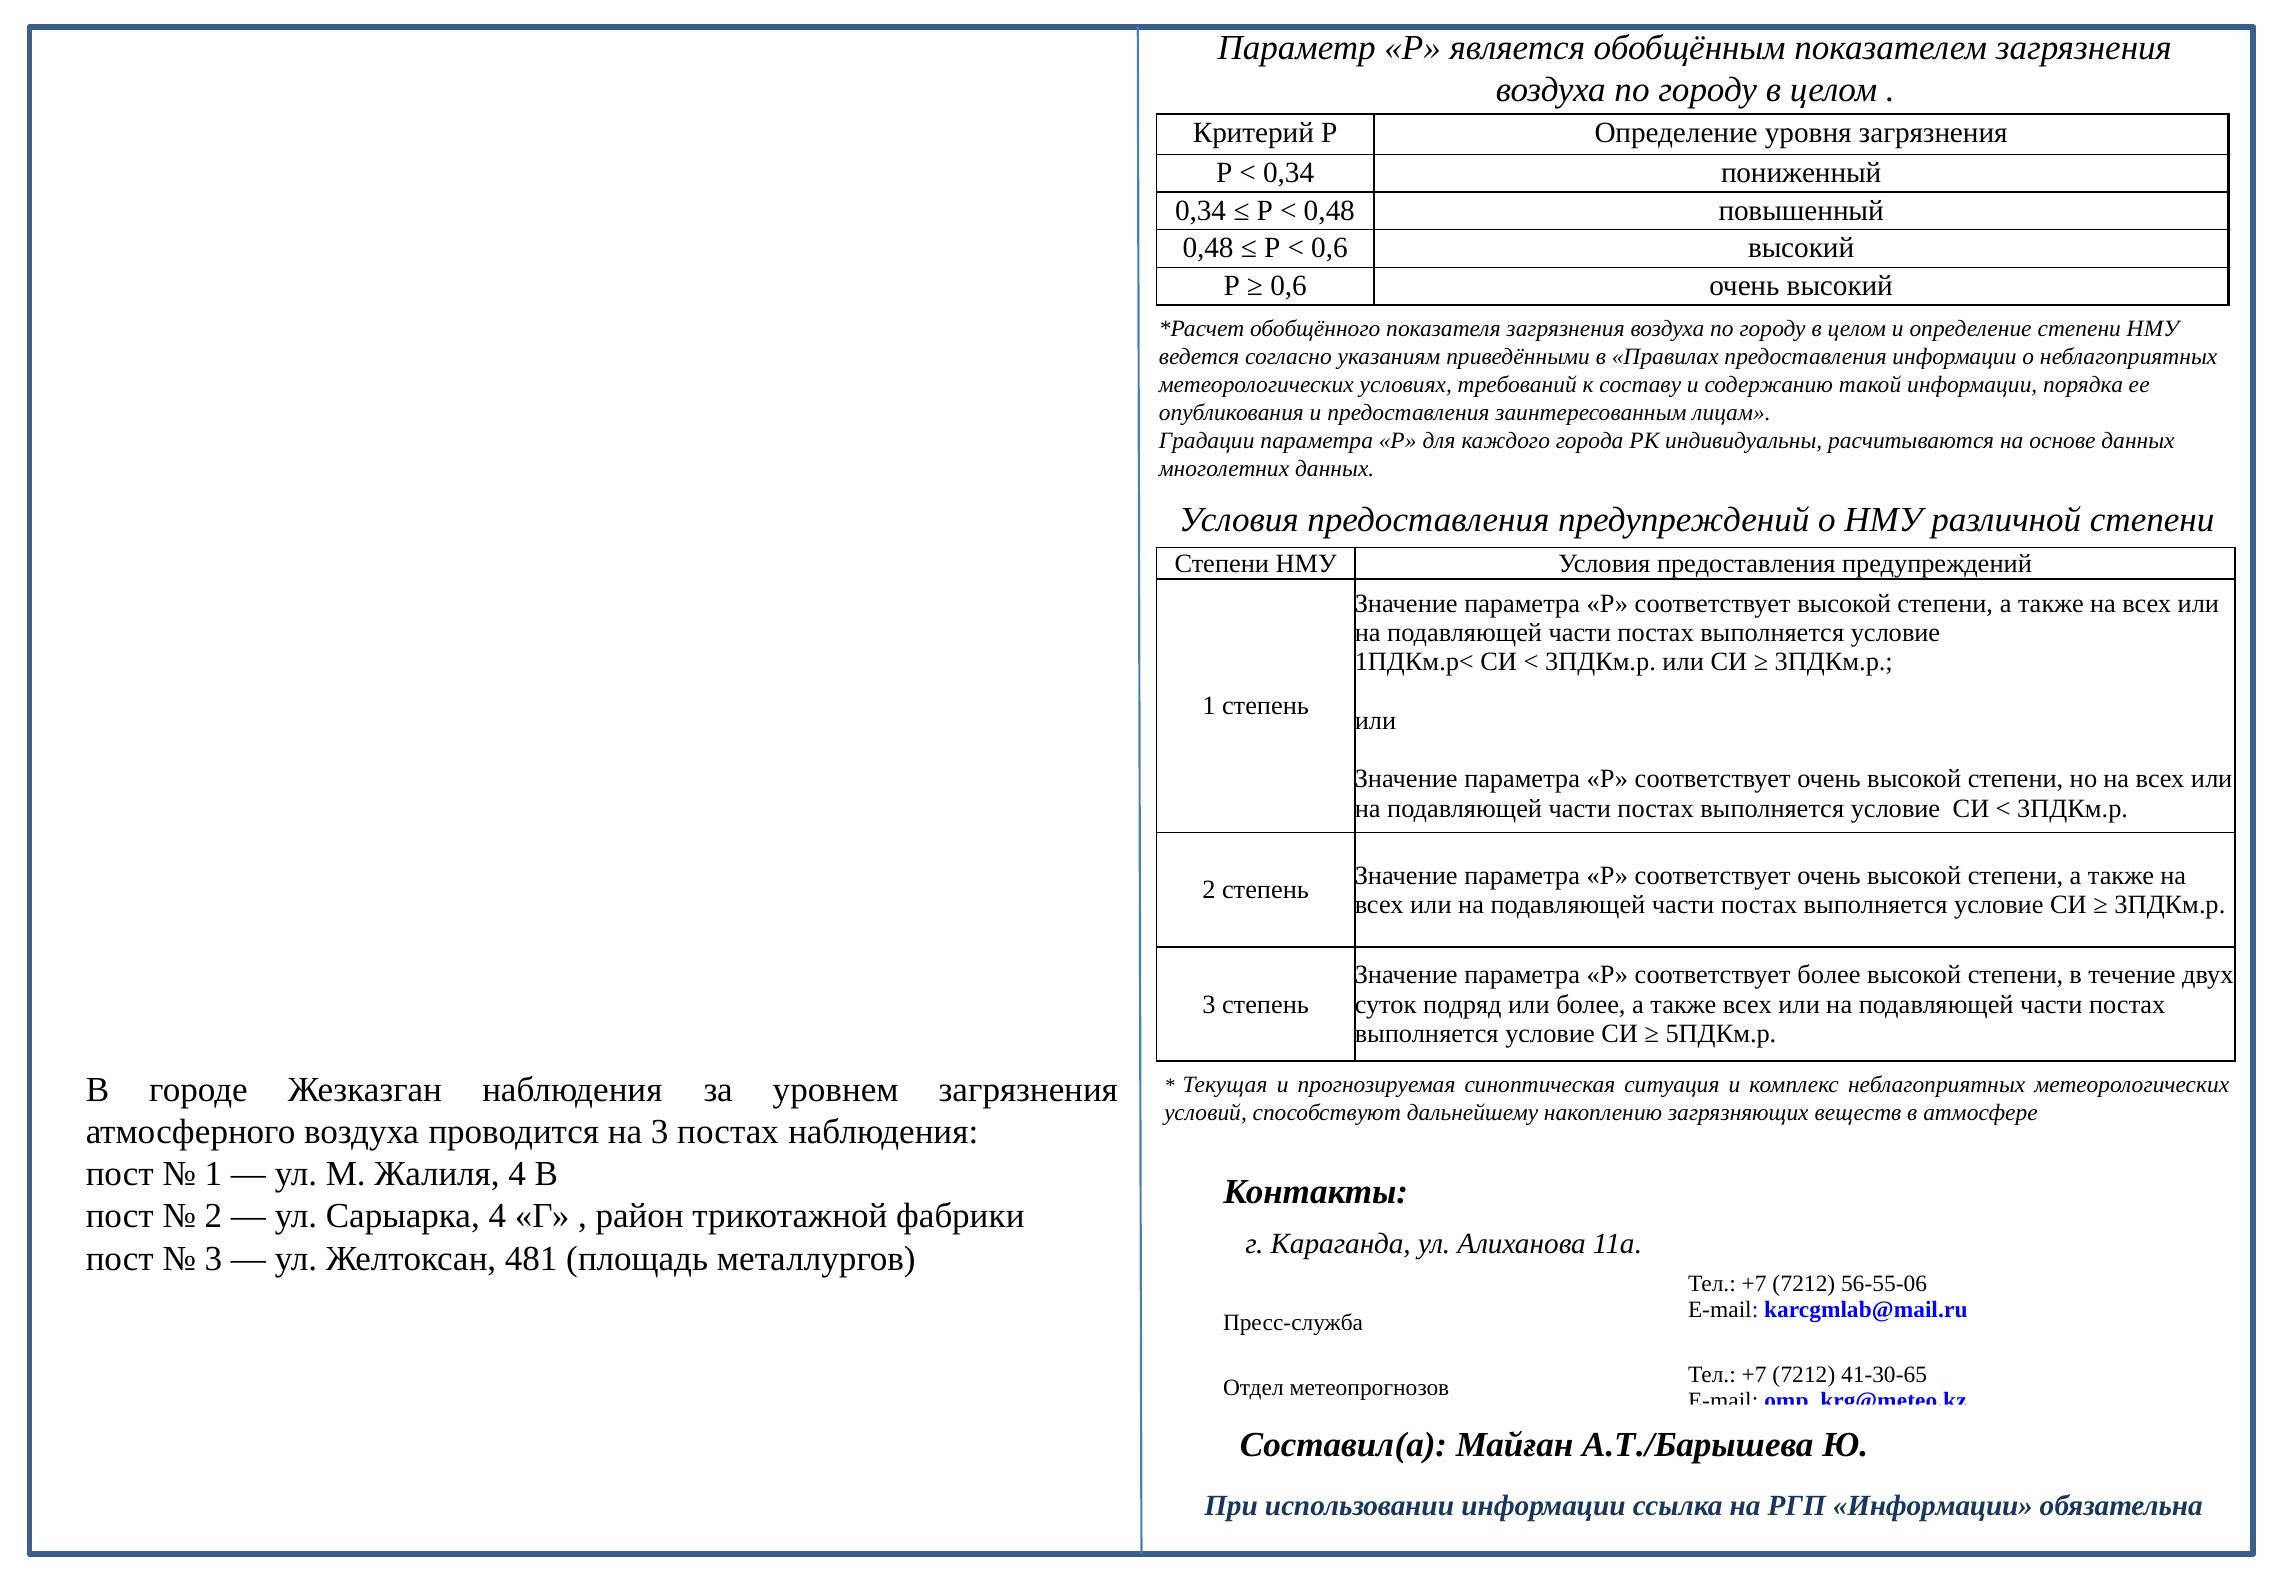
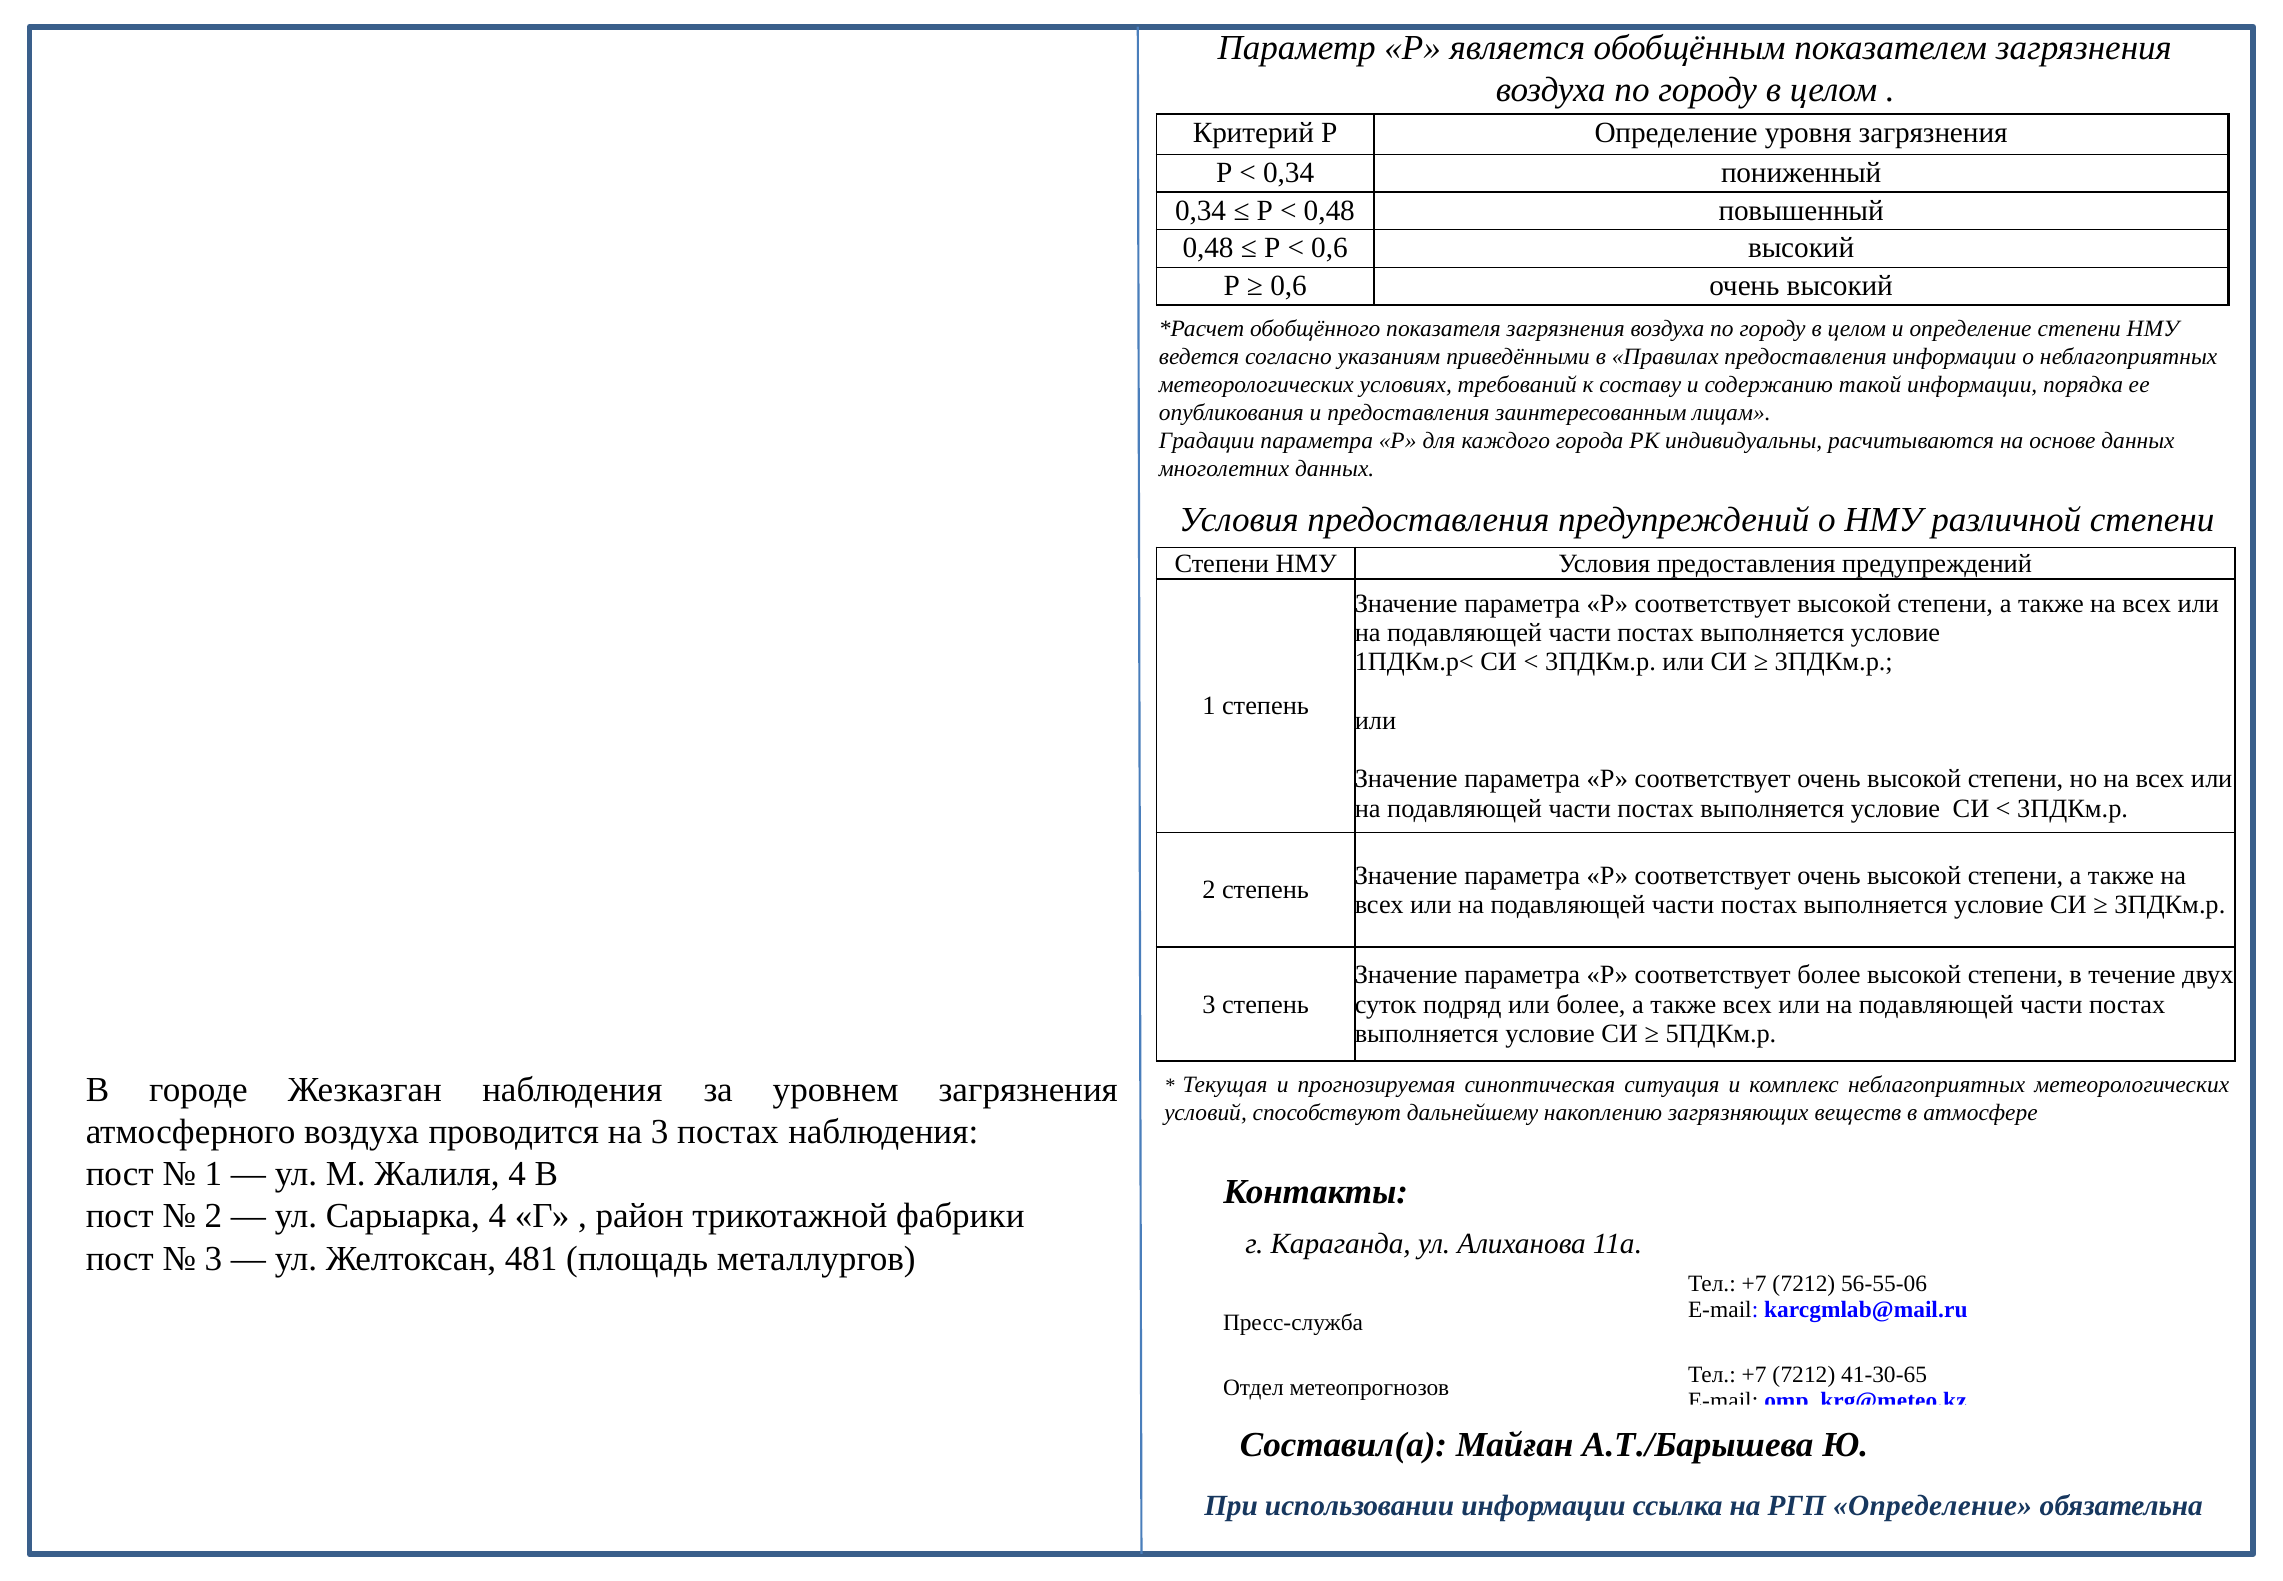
РГП Информации: Информации -> Определение (1933, 1505)
